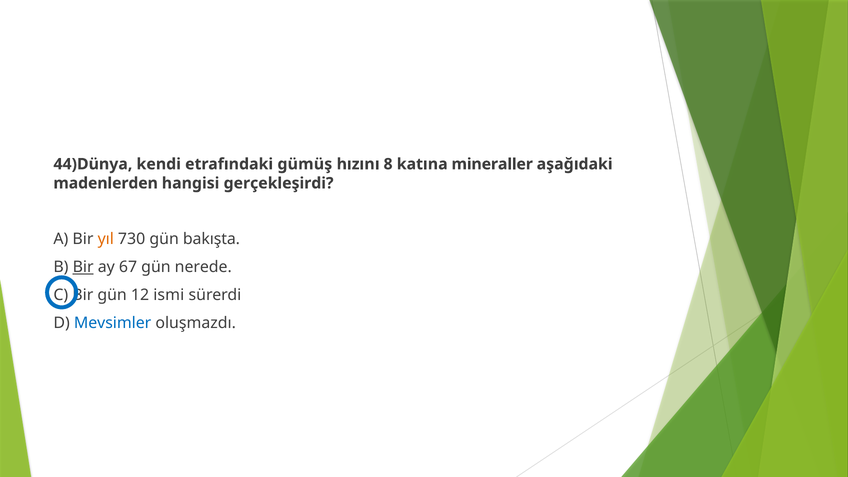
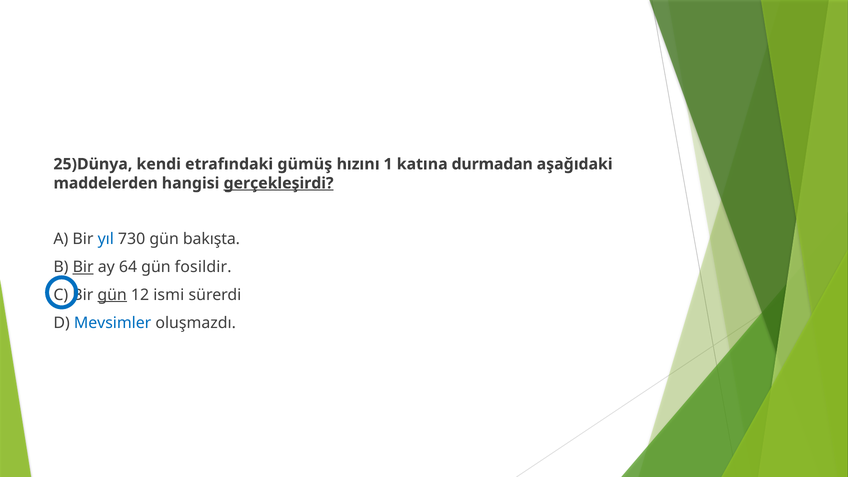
44)Dünya: 44)Dünya -> 25)Dünya (93, 164)
8: 8 -> 1 (388, 164)
mineraller: mineraller -> durmadan (492, 164)
madenlerden: madenlerden -> maddelerden (106, 183)
gerçekleşirdi underline: none -> present (279, 183)
yıl colour: orange -> blue (106, 239)
67: 67 -> 64 (128, 267)
nerede: nerede -> fosildir (203, 267)
gün underline: none -> present (112, 295)
